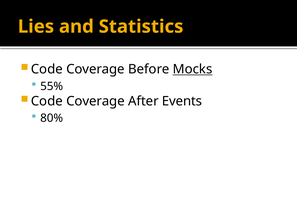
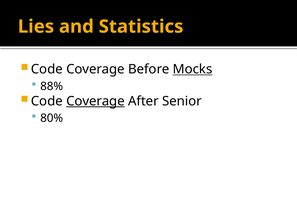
55%: 55% -> 88% (52, 87)
Coverage underline: none -> present (95, 101)
Events: Events -> Senior (182, 101)
